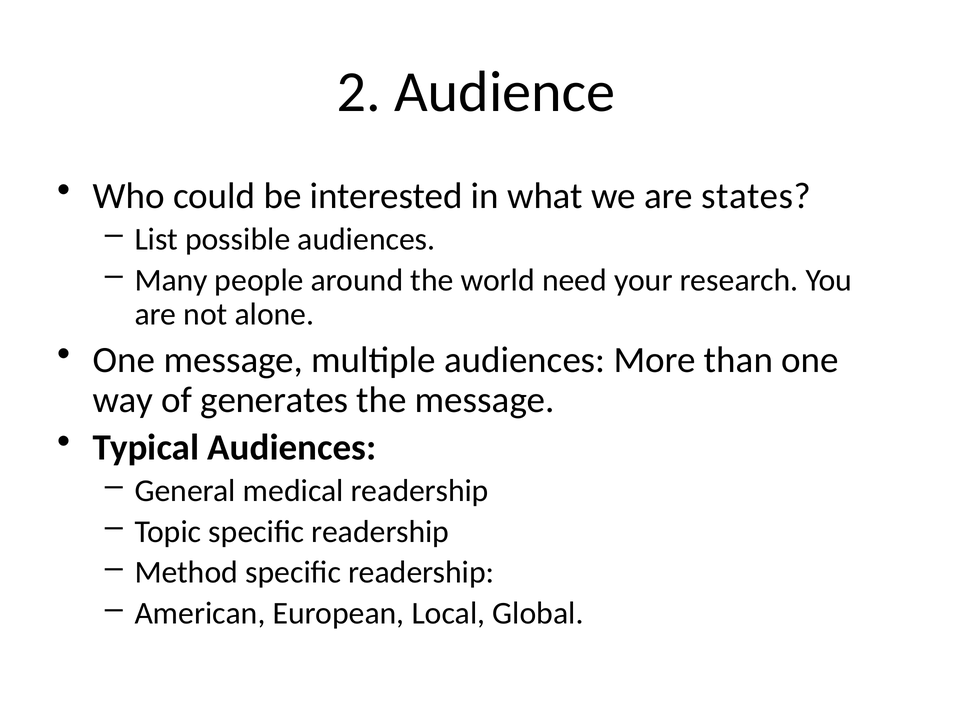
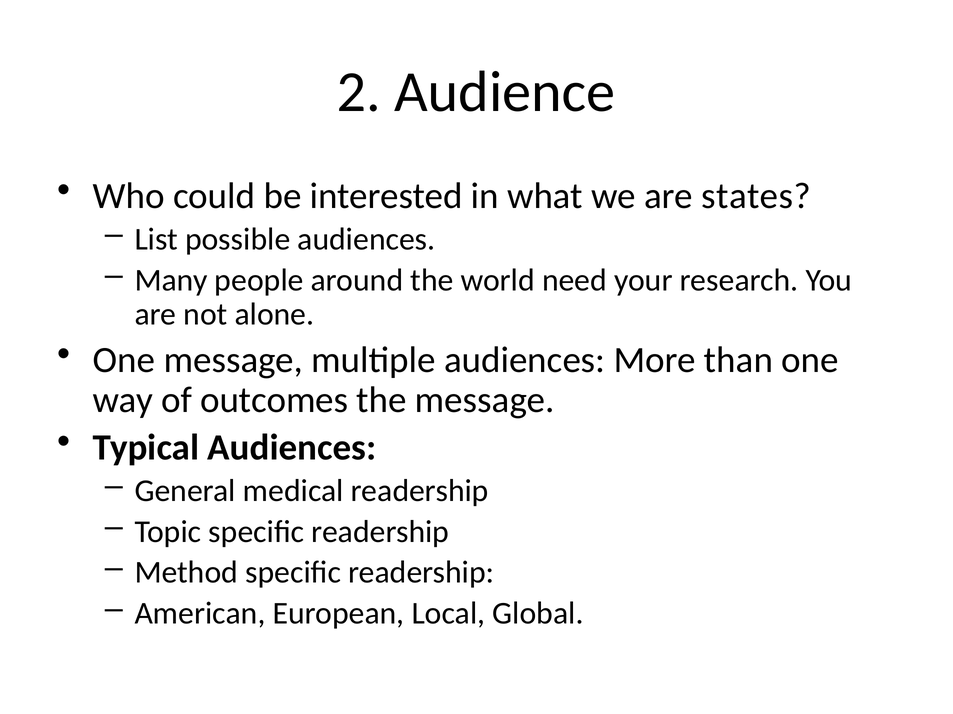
generates: generates -> outcomes (274, 400)
